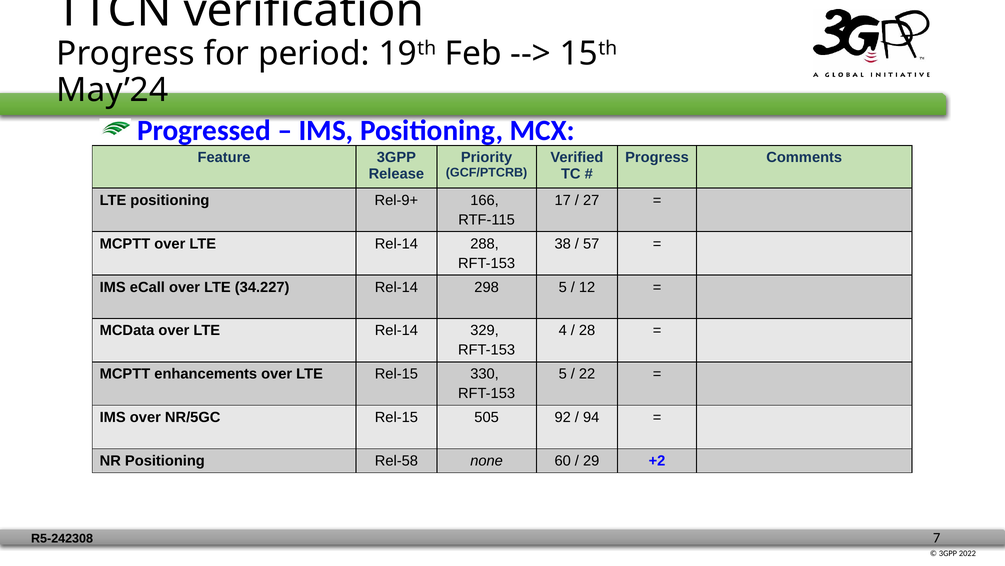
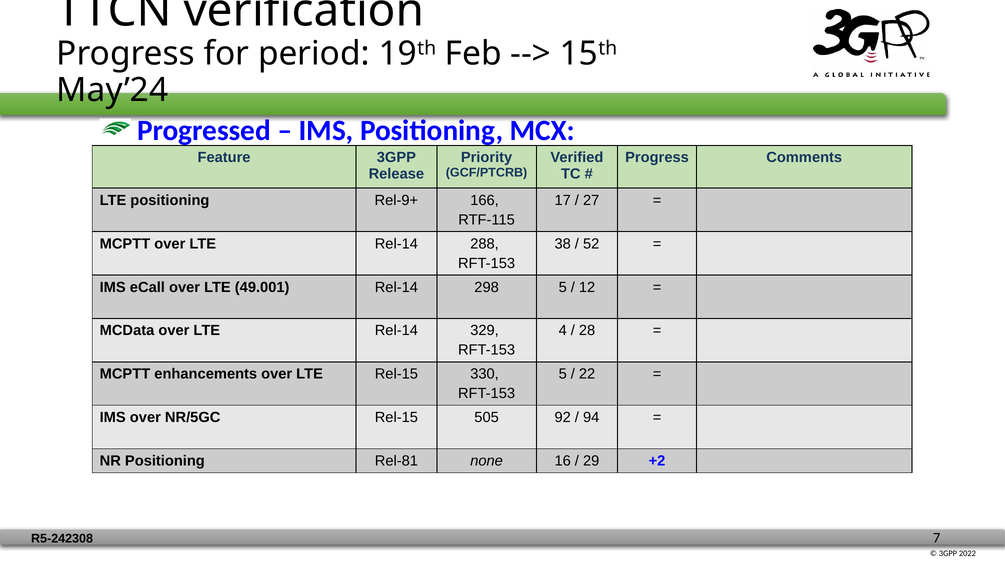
57: 57 -> 52 (591, 243)
34.227: 34.227 -> 49.001 (262, 287)
Rel-58: Rel-58 -> Rel-81 (396, 460)
60: 60 -> 16 (563, 460)
